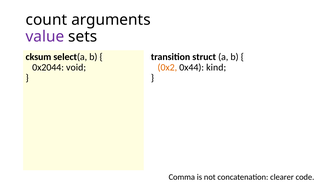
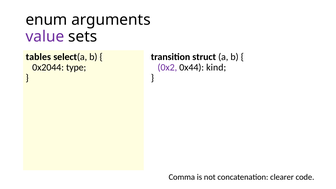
count: count -> enum (46, 20)
cksum: cksum -> tables (38, 57)
void: void -> type (76, 67)
0x2 colour: orange -> purple (167, 67)
